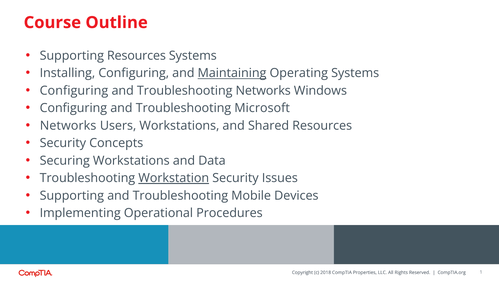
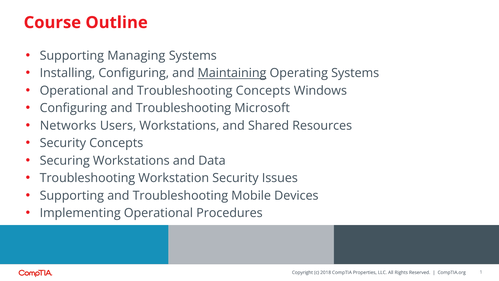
Supporting Resources: Resources -> Managing (136, 56)
Configuring: Configuring -> Operational (74, 91)
Troubleshooting Networks: Networks -> Concepts (263, 91)
Workstation underline: present -> none (174, 178)
